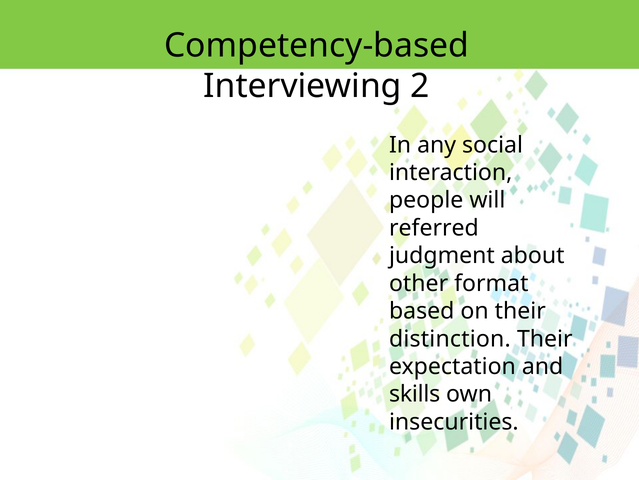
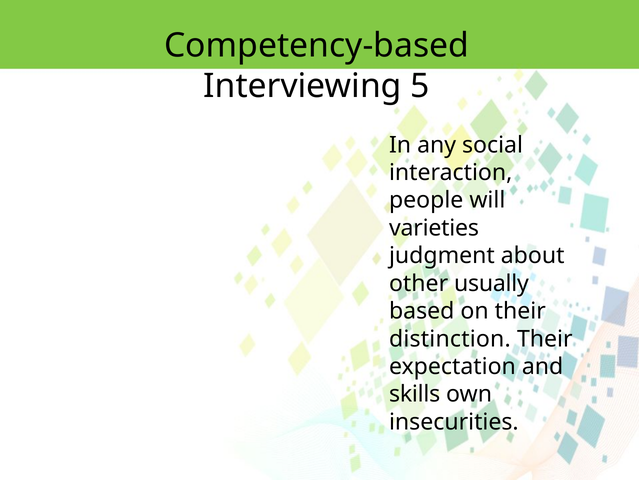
2: 2 -> 5 (420, 86)
referred: referred -> varieties (434, 228)
format: format -> usually (491, 283)
